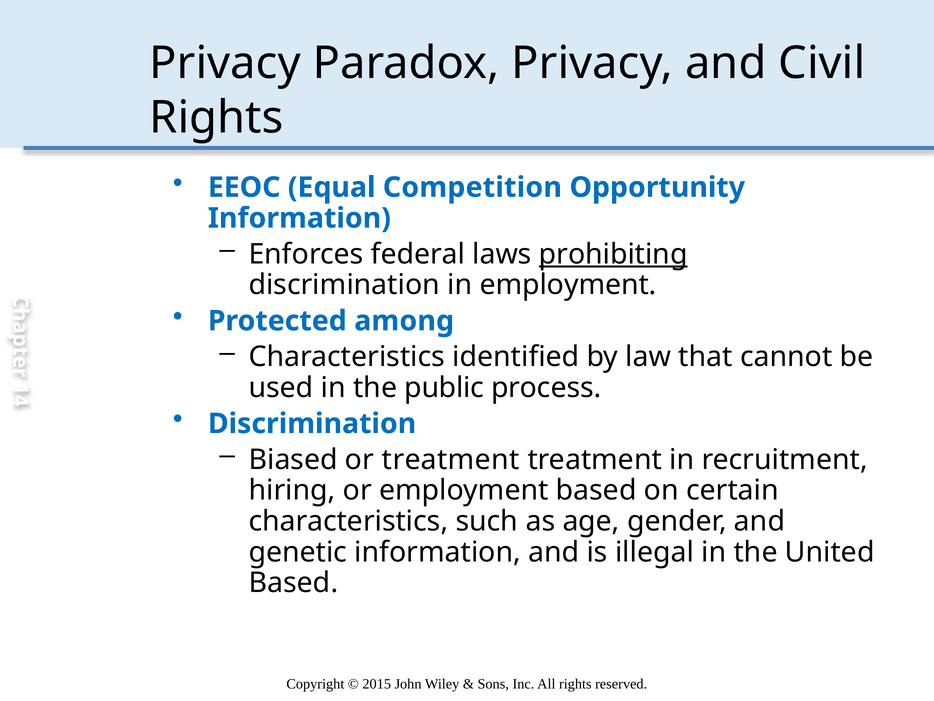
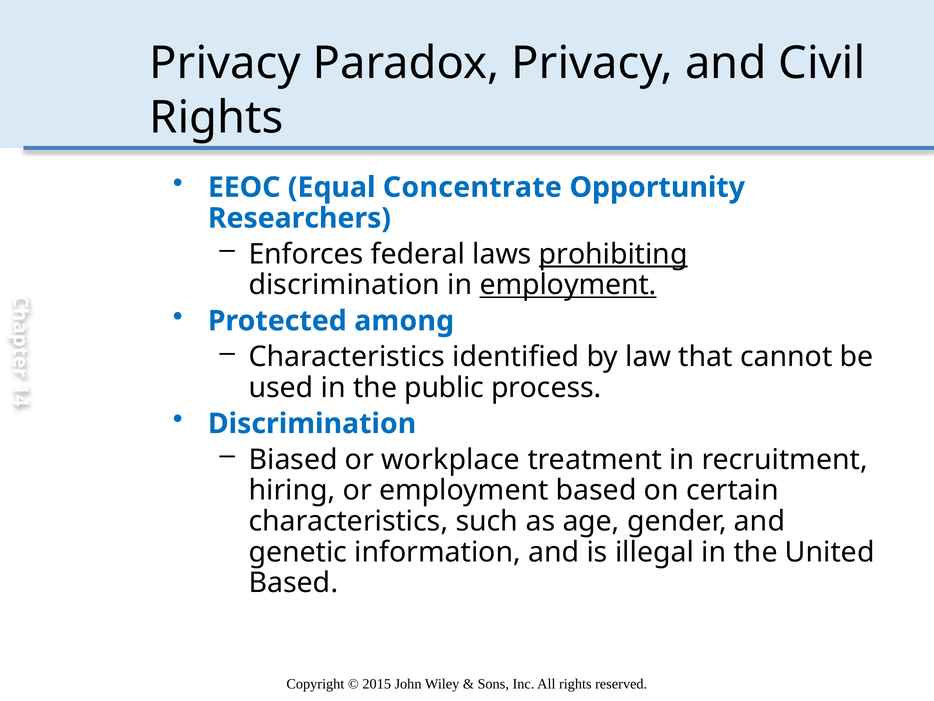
Competition: Competition -> Concentrate (472, 187)
Information: Information -> Researchers (299, 218)
employment underline: none -> present (568, 285)
or treatment: treatment -> workplace (451, 459)
